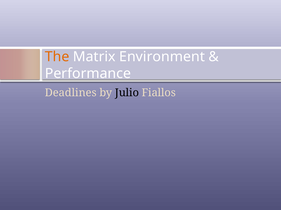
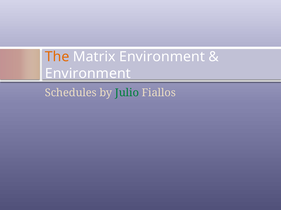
Performance: Performance -> Environment (88, 74)
Deadlines: Deadlines -> Schedules (71, 93)
Julio colour: black -> green (127, 93)
